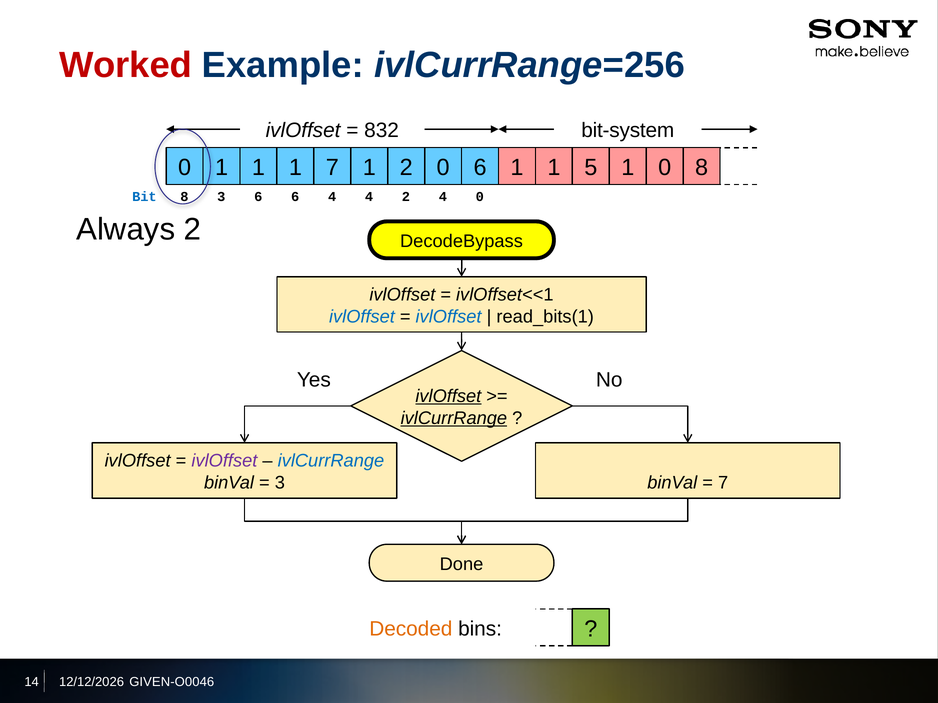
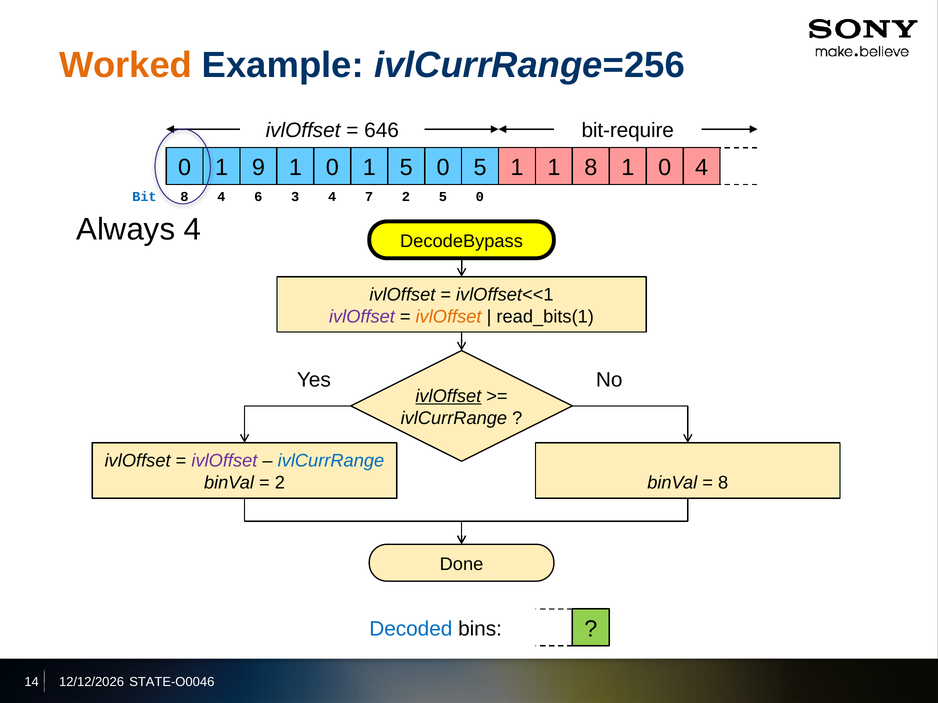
Worked colour: red -> orange (126, 65)
832: 832 -> 646 (382, 130)
bit-system: bit-system -> bit-require (628, 130)
1: 1 -> 9 (258, 168)
7: 7 -> 0 (332, 168)
1 2: 2 -> 5 (406, 168)
0 6: 6 -> 5 (480, 168)
1 5: 5 -> 8 (591, 168)
0 8: 8 -> 4 (702, 168)
8 3: 3 -> 4 (221, 197)
6 6: 6 -> 3 (295, 197)
4 4: 4 -> 7 (369, 197)
2 4: 4 -> 5 (443, 197)
Always 2: 2 -> 4 (193, 230)
ivlOffset colour: blue -> purple (362, 317)
ivlOffset colour: blue -> orange (449, 317)
ivlCurrRange underline: present -> none (454, 418)
3: 3 -> 2 (280, 483)
7: 7 -> 8 (723, 483)
Decoded colour: orange -> blue (411, 629)
GIVEN-O0046: GIVEN-O0046 -> STATE-O0046 (172, 682)
